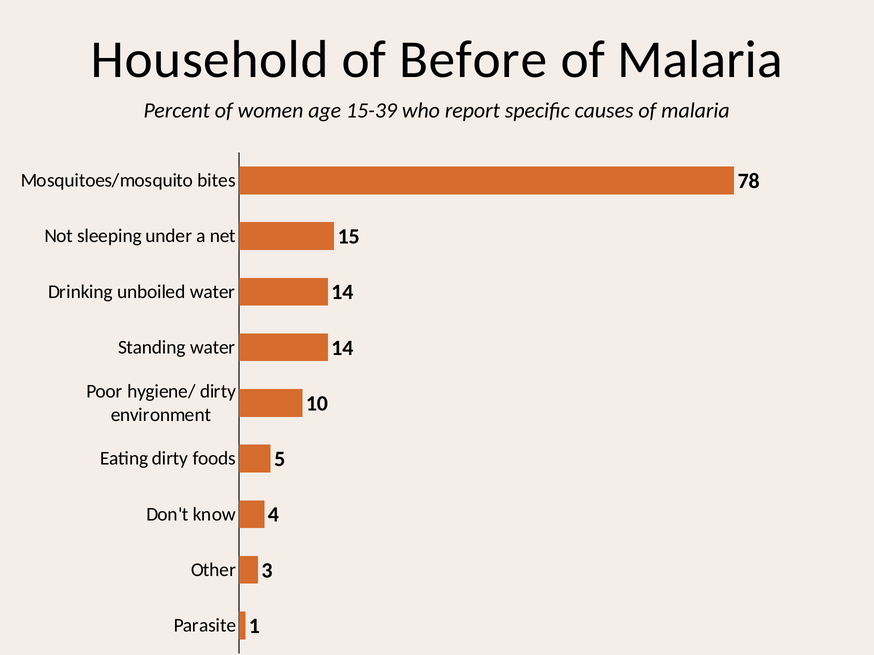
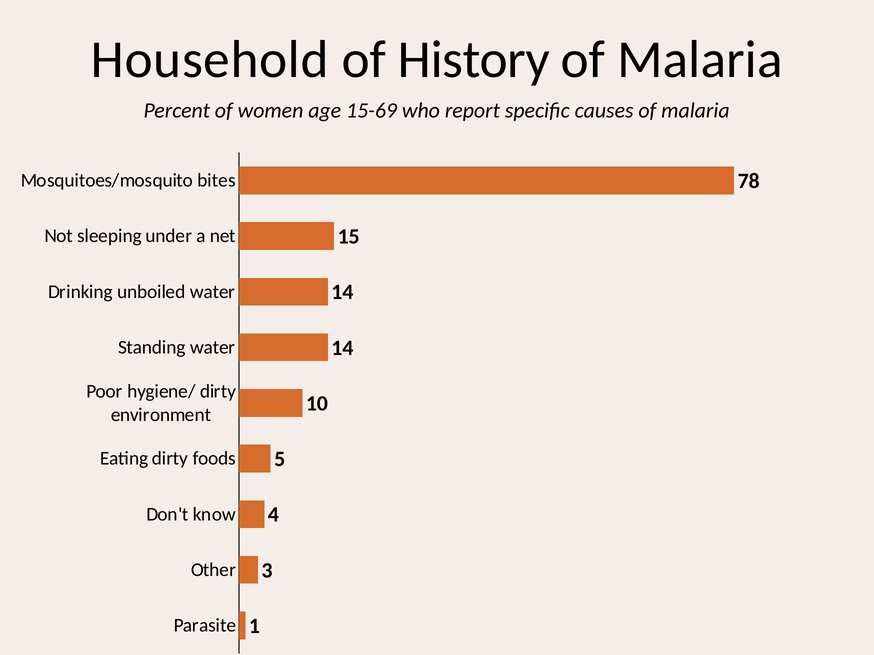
Before: Before -> History (474, 60)
15-39: 15-39 -> 15-69 (372, 111)
